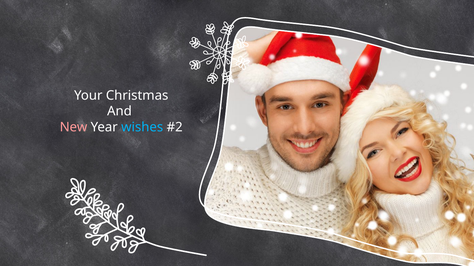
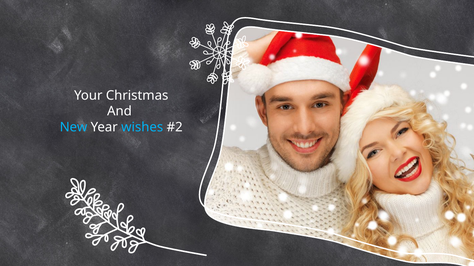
New colour: pink -> light blue (74, 127)
